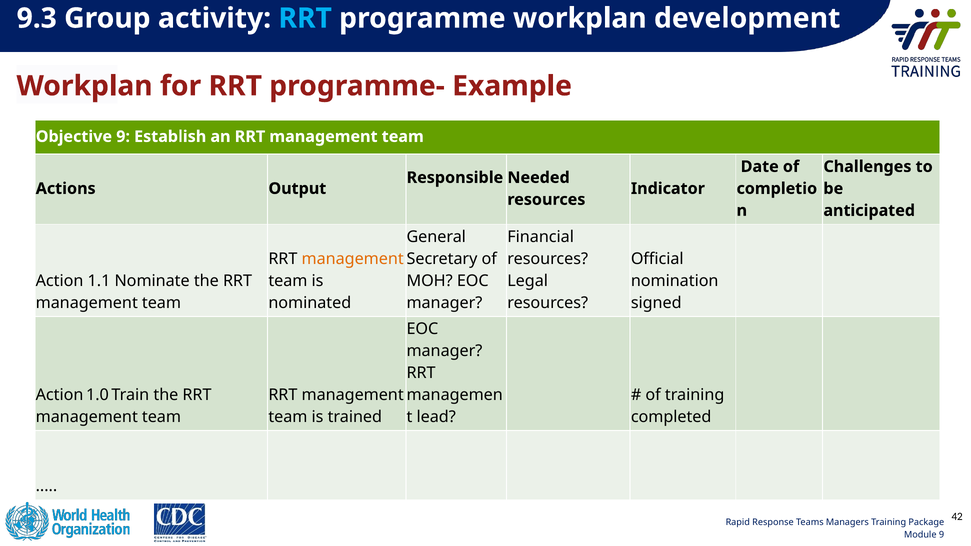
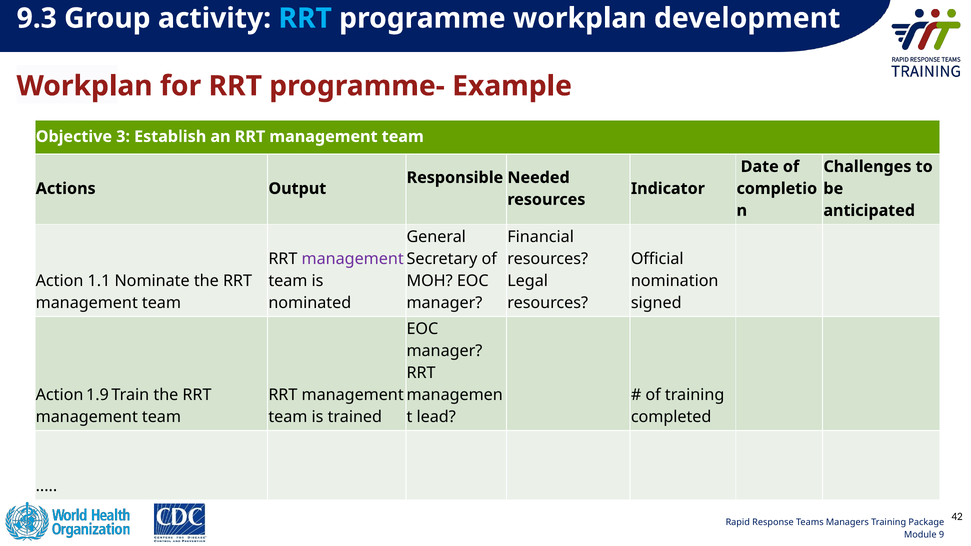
Objective 9: 9 -> 3 (123, 137)
management colour: orange -> purple (353, 259)
1.0: 1.0 -> 1.9 (97, 395)
